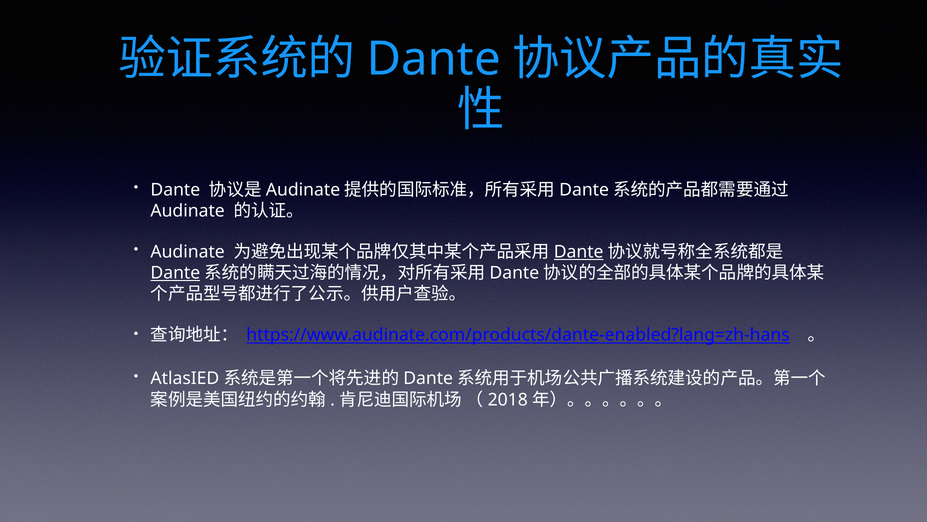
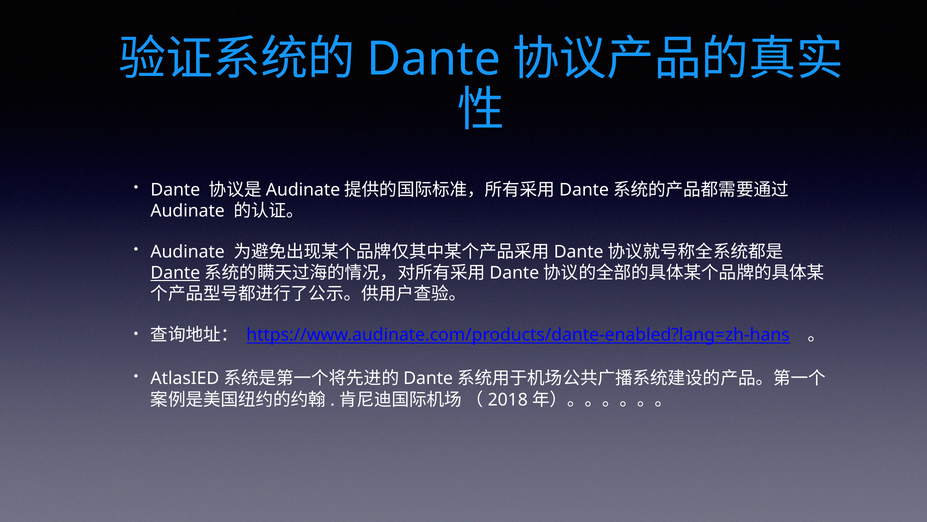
Dante underline: present -> none (579, 252)
